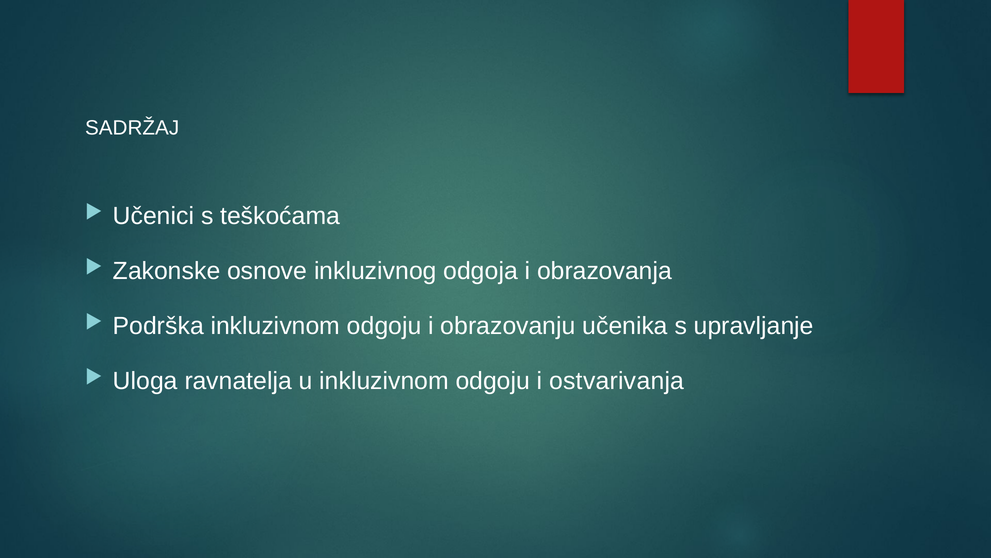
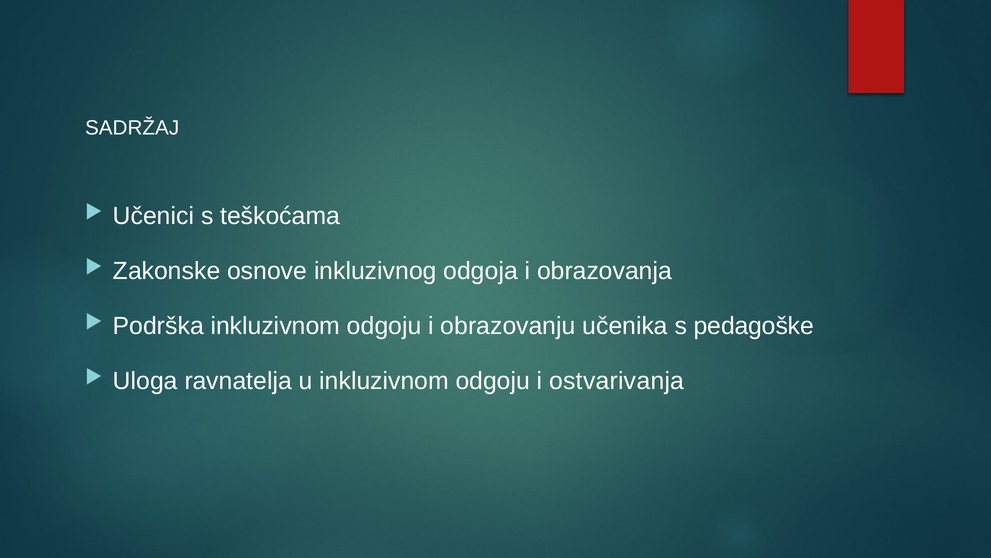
upravljanje: upravljanje -> pedagoške (754, 326)
